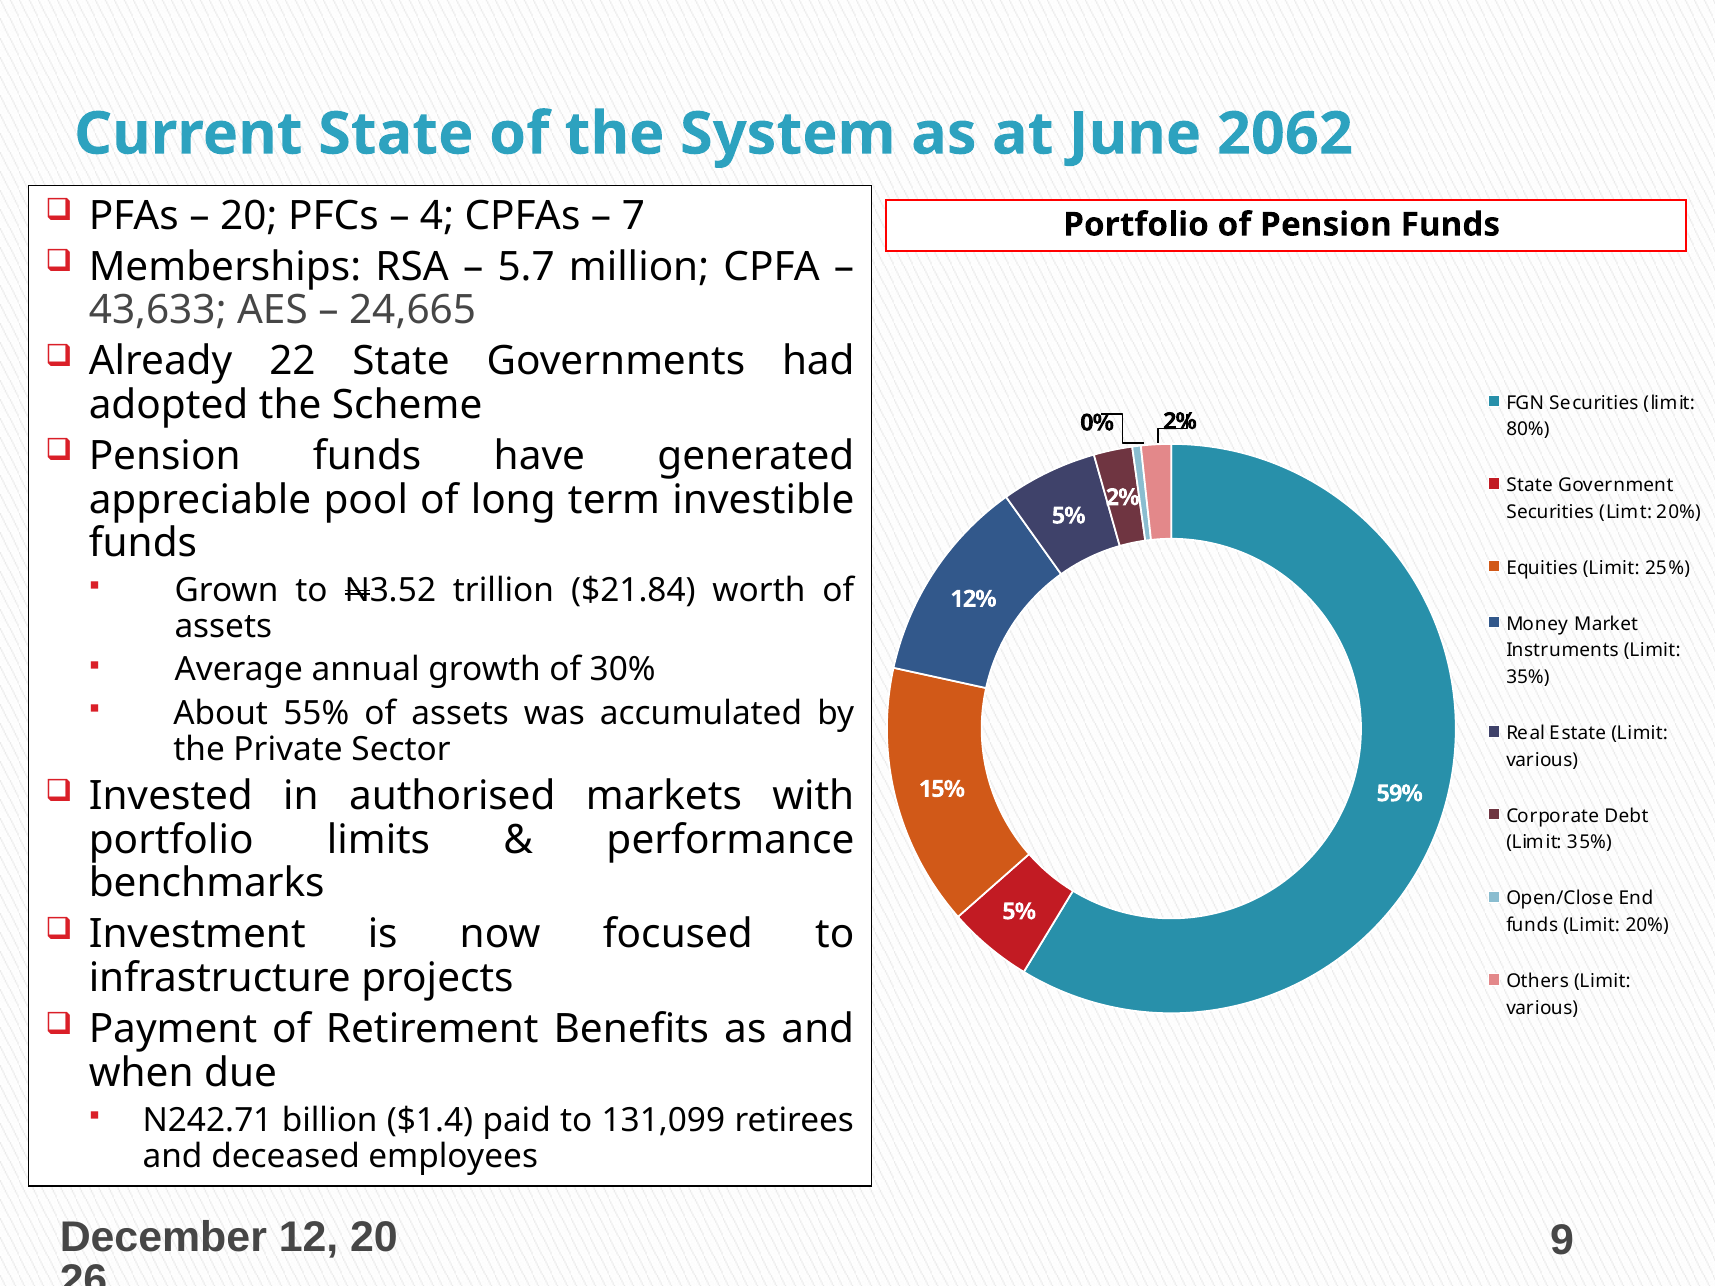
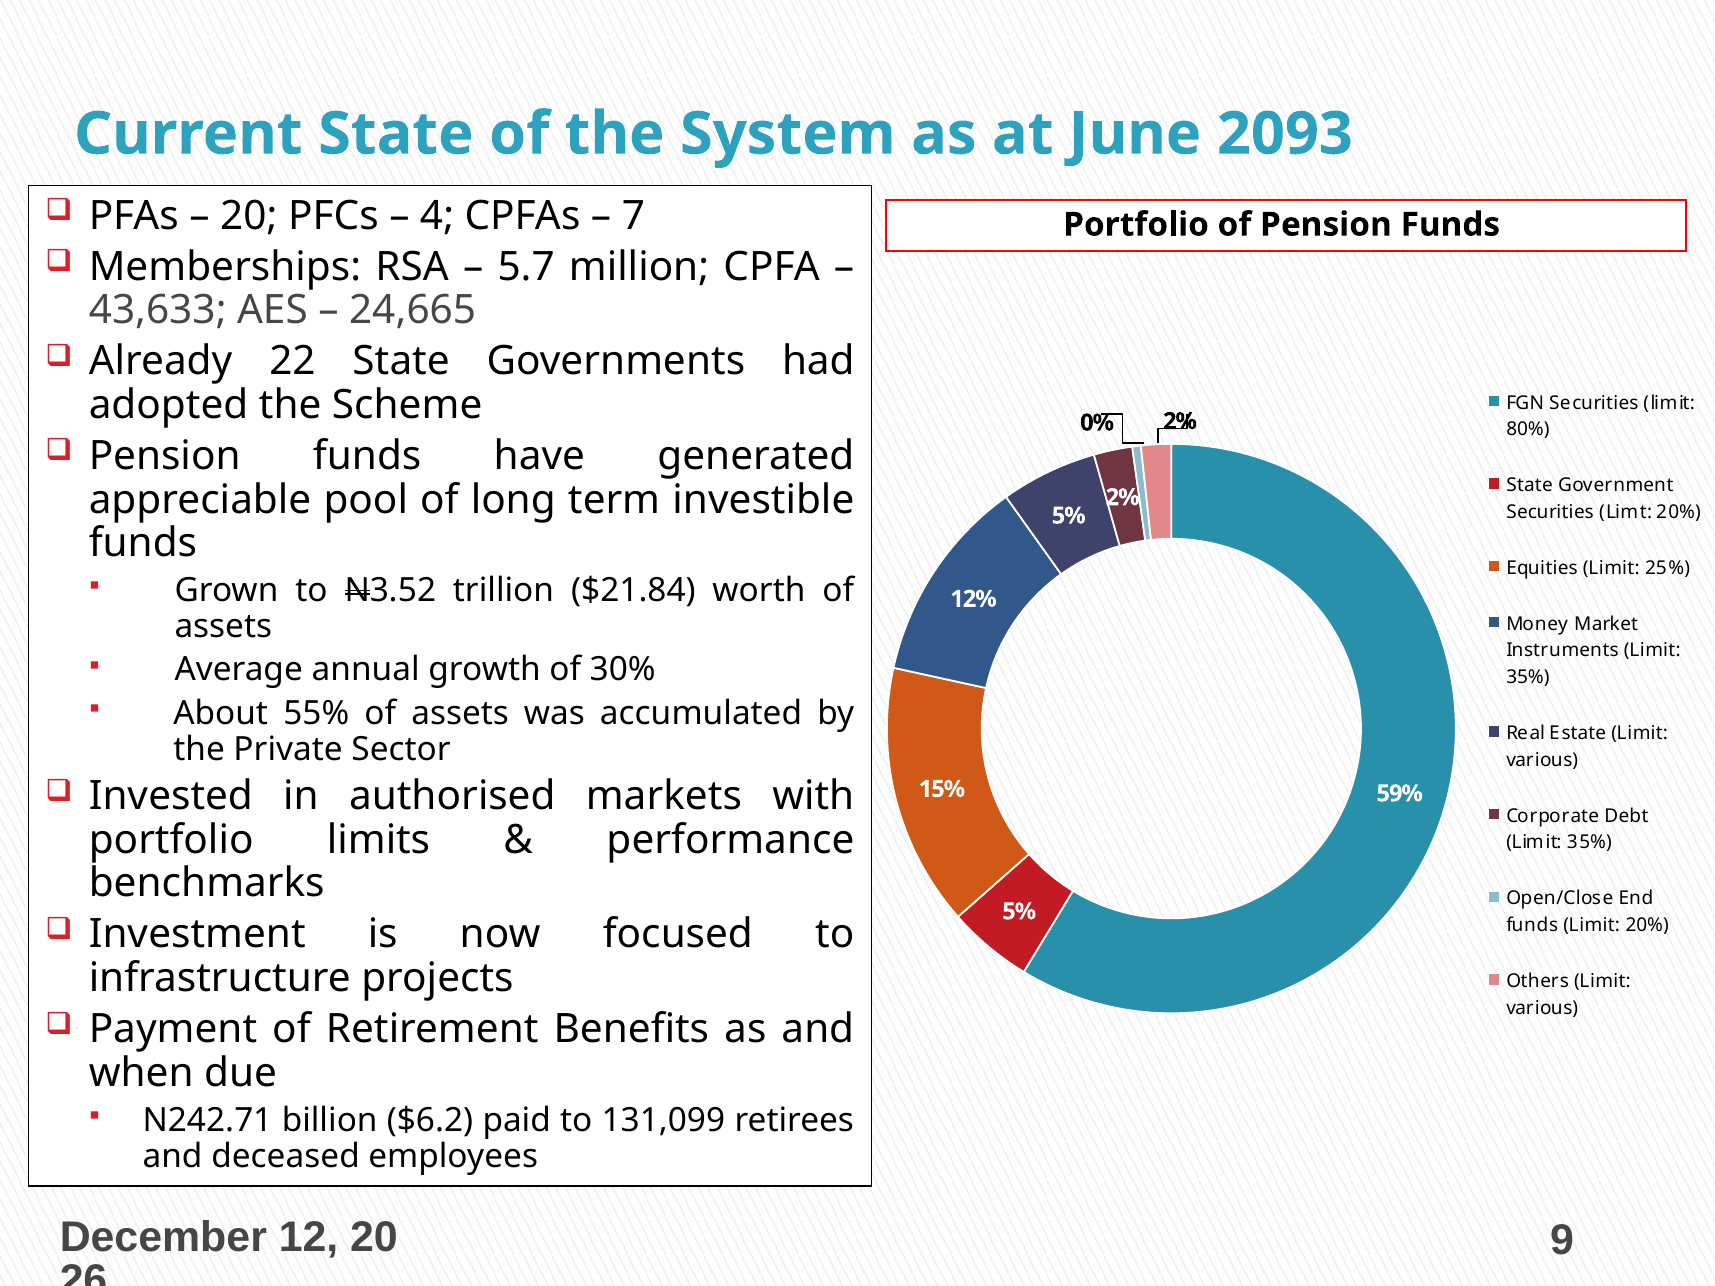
2062: 2062 -> 2093 (1285, 134)
$1.4: $1.4 -> $6.2 (430, 1120)
